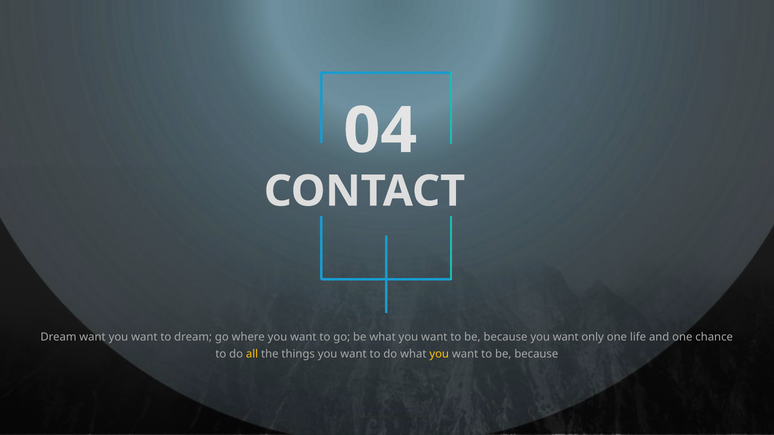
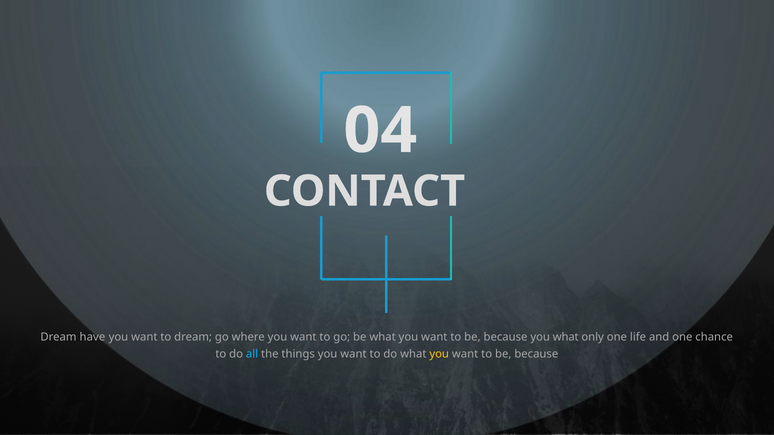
Dream want: want -> have (92, 338)
because you want: want -> what (566, 338)
all colour: yellow -> light blue (252, 354)
